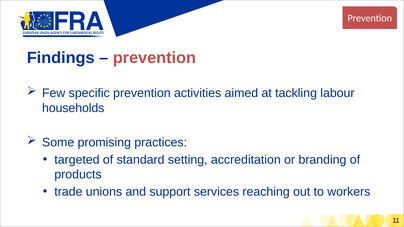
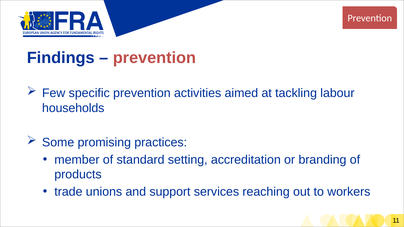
targeted: targeted -> member (77, 160)
